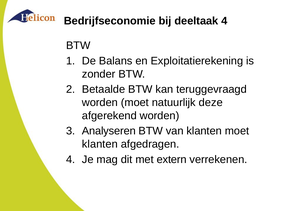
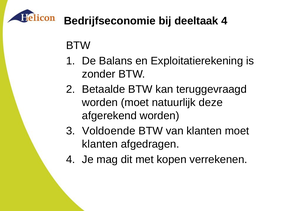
Analyseren: Analyseren -> Voldoende (109, 131)
extern: extern -> kopen (172, 160)
